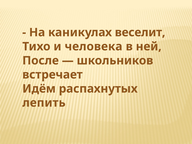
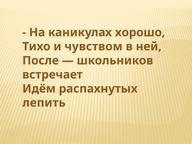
веселит: веселит -> хорошо (140, 32)
человека: человека -> чувством (93, 46)
